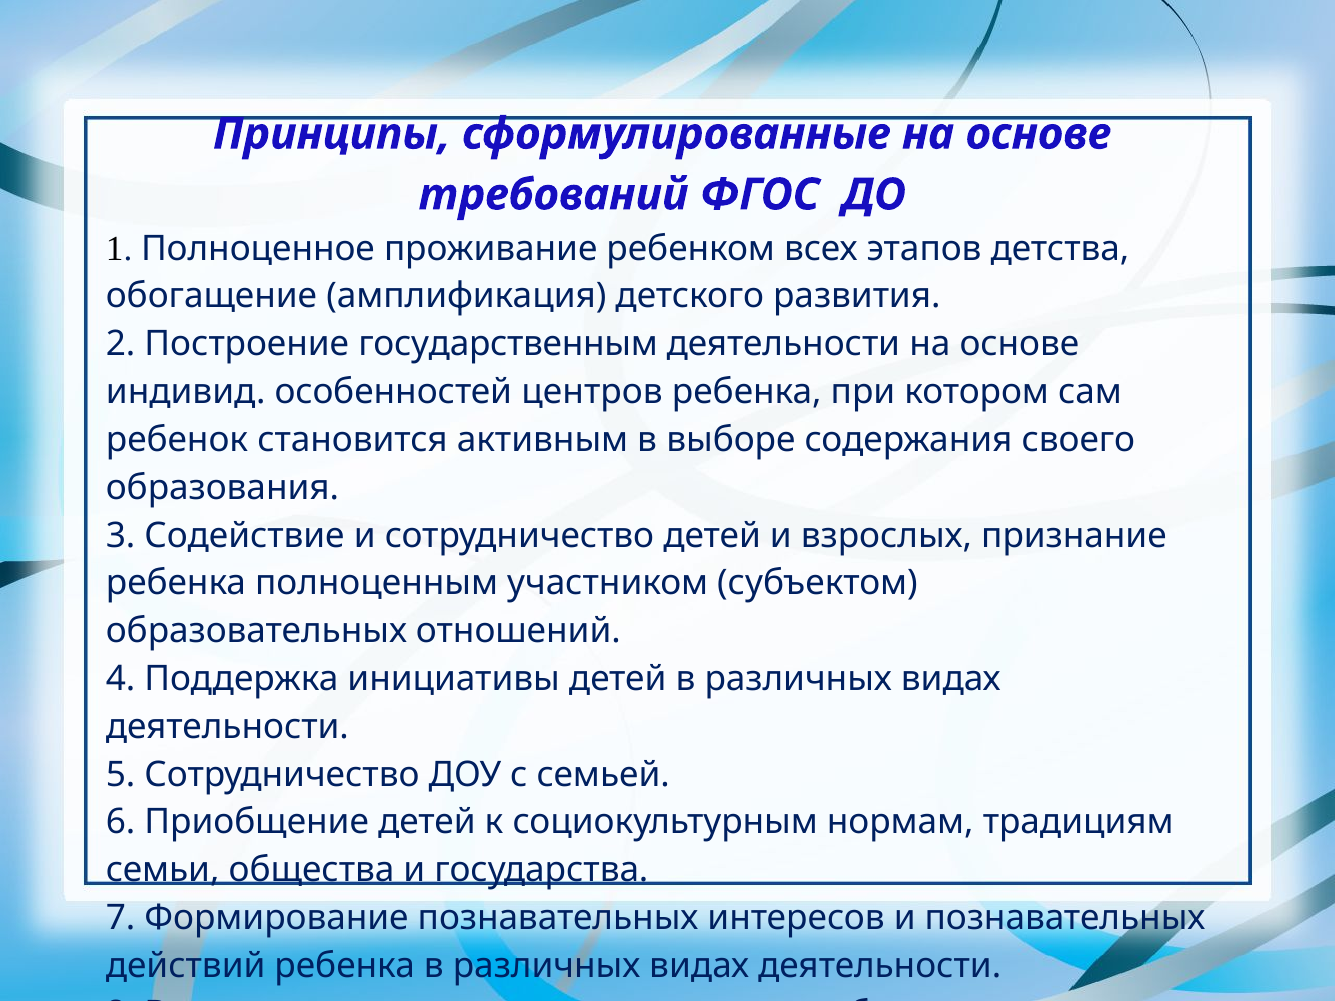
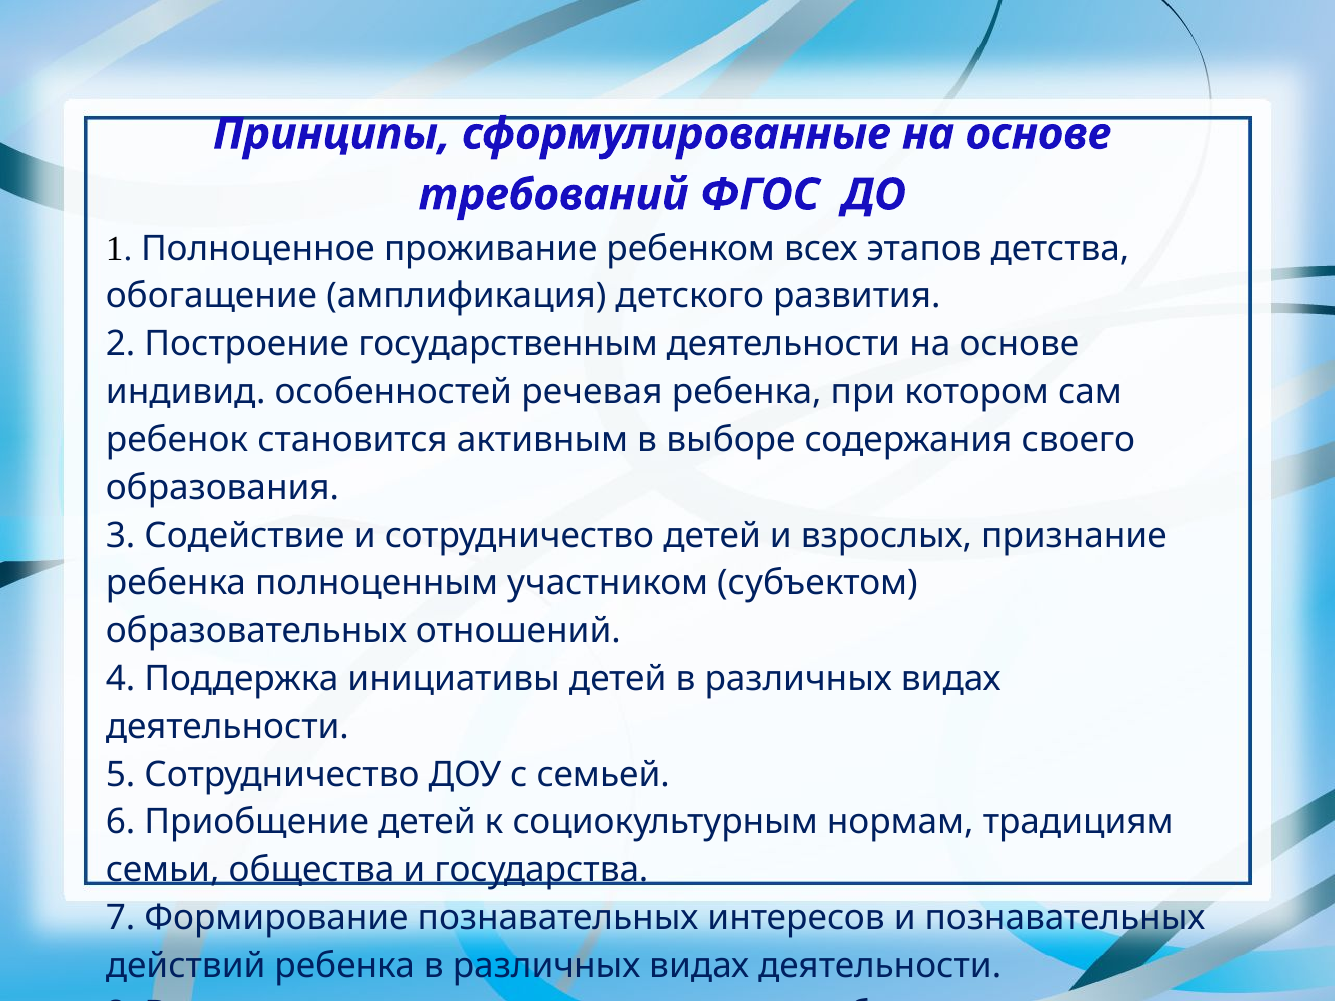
центров: центров -> речевая (592, 392)
